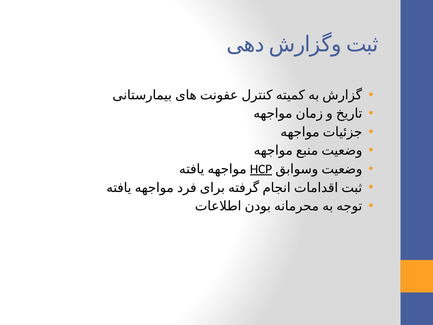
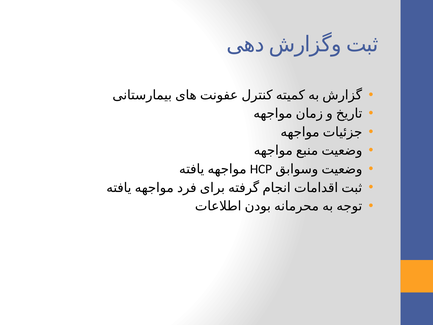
HCP underline: present -> none (261, 169)
